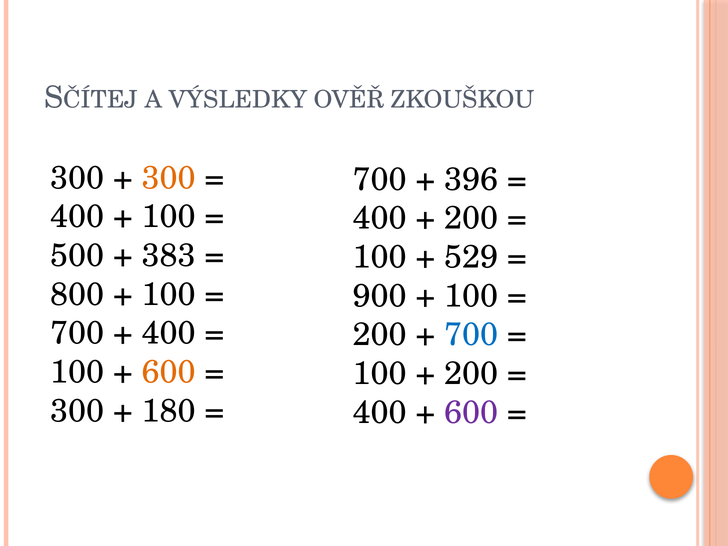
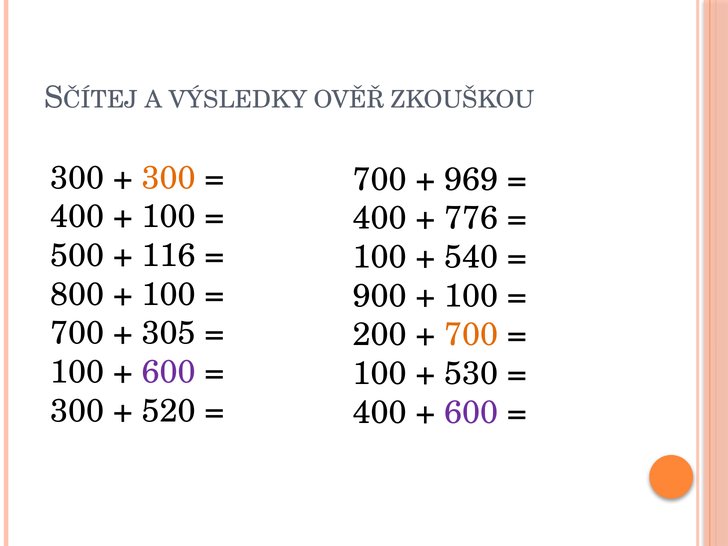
396: 396 -> 969 (471, 179)
200: 200 -> 776 (471, 218)
383: 383 -> 116 (169, 256)
529: 529 -> 540 (471, 257)
400: 400 -> 305 (169, 333)
700 colour: blue -> orange (471, 335)
600 colour: orange -> purple (169, 372)
200: 200 -> 530 (471, 374)
180: 180 -> 520 (169, 411)
